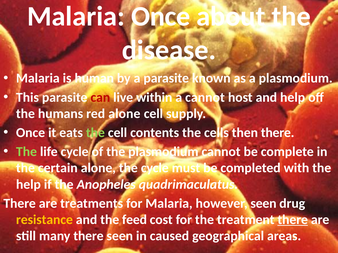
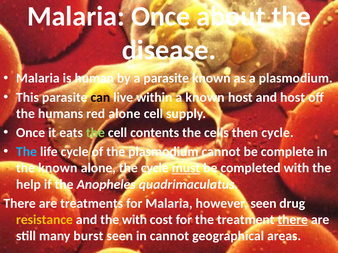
can colour: red -> black (100, 97)
a cannot: cannot -> known (205, 97)
and help: help -> host (293, 97)
then there: there -> cycle (277, 133)
The colour: light green -> light blue (26, 152)
the certain: certain -> known (58, 168)
must underline: none -> present (186, 168)
the feed: feed -> with (134, 220)
many there: there -> burst (88, 236)
in caused: caused -> cannot (169, 236)
